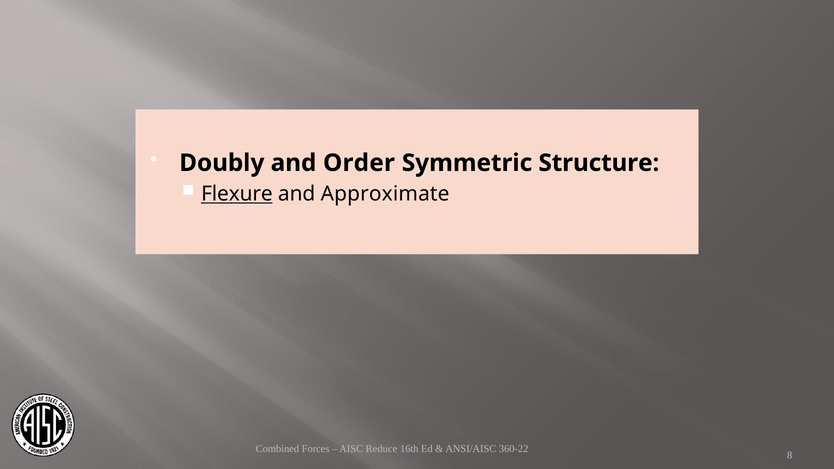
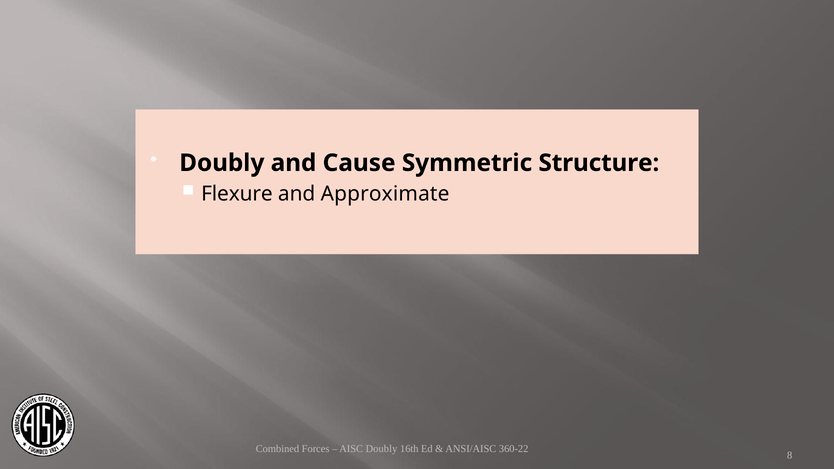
Order: Order -> Cause (359, 163)
Flexure underline: present -> none (237, 194)
AISC Reduce: Reduce -> Doubly (381, 449)
